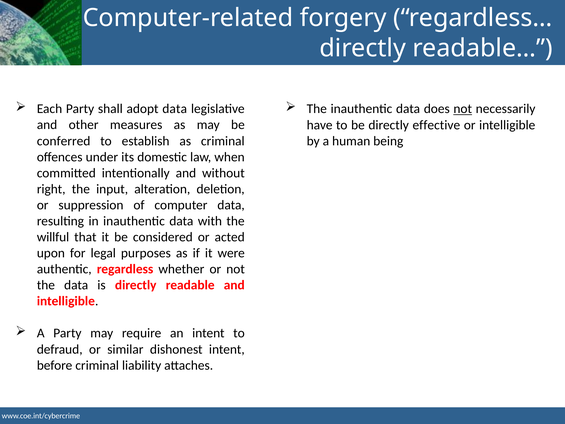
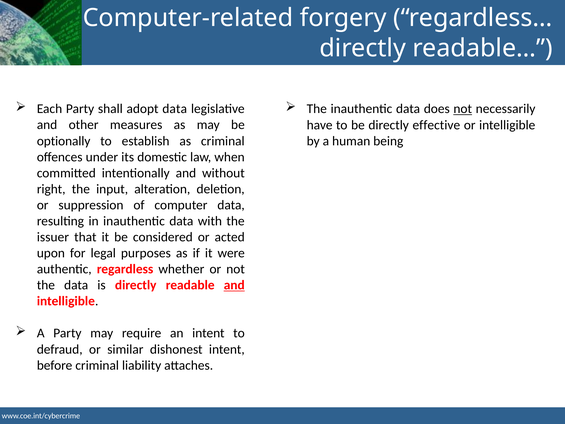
conferred: conferred -> optionally (64, 141)
willful: willful -> issuer (53, 237)
and underline: none -> present (234, 285)
